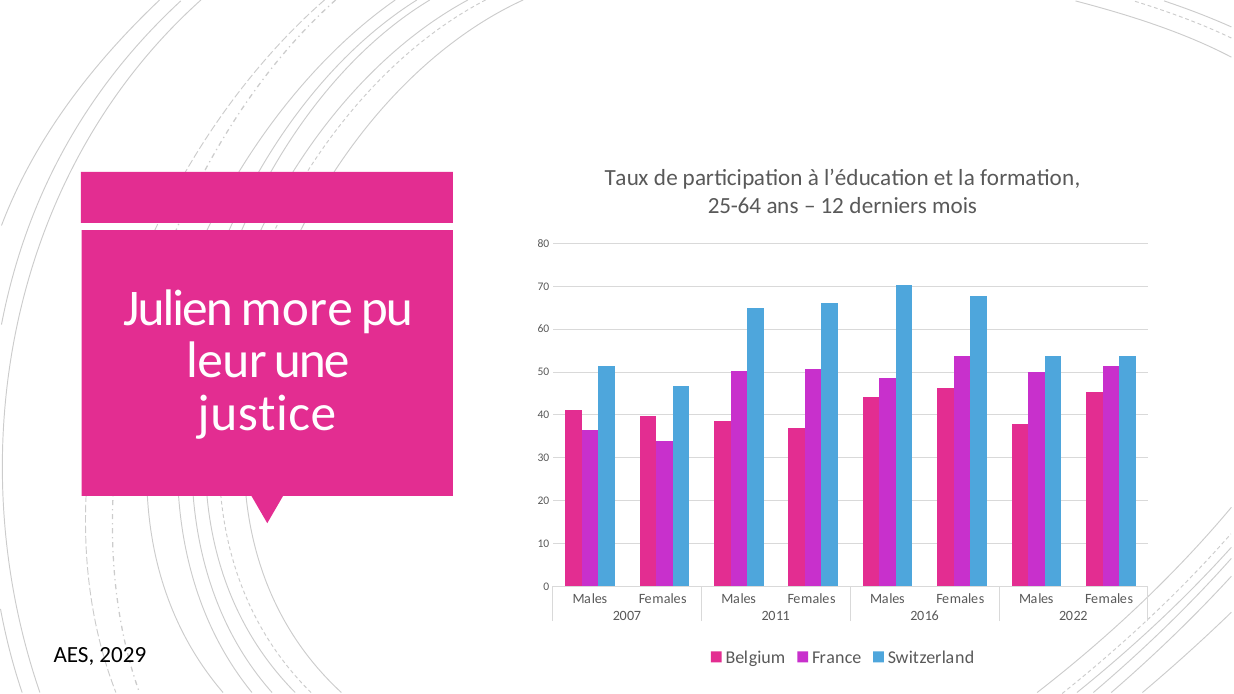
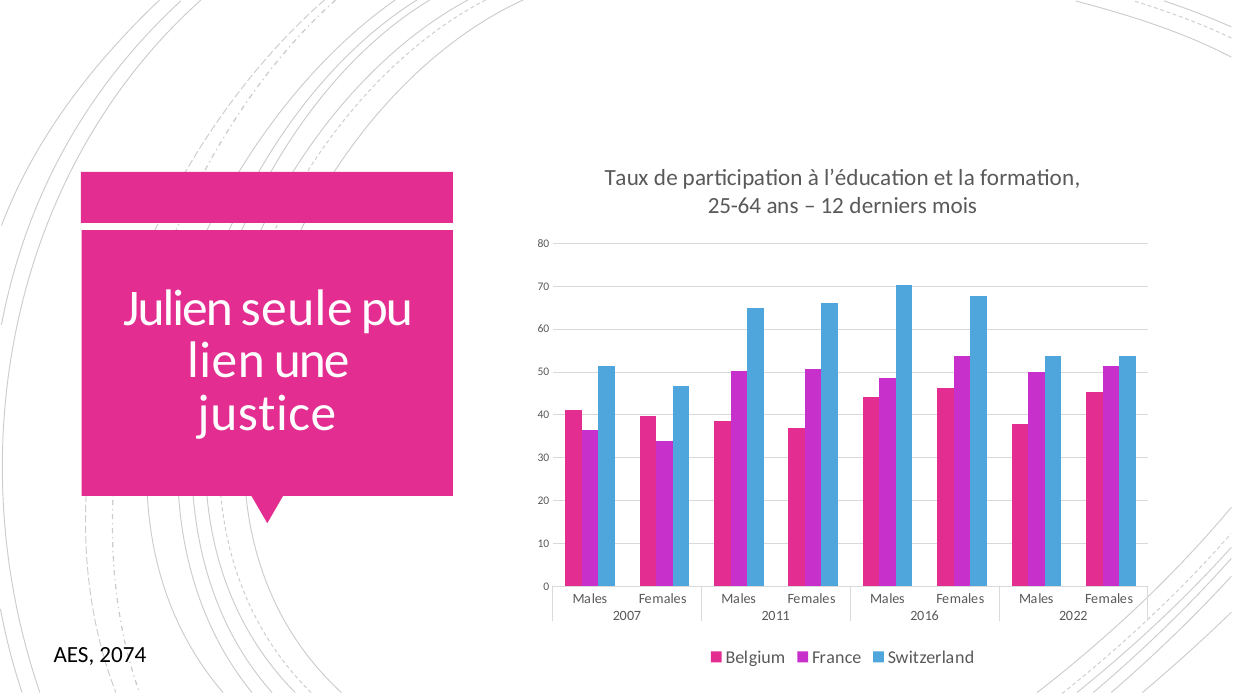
more: more -> seule (297, 308)
leur: leur -> lien (226, 361)
2029: 2029 -> 2074 (123, 655)
